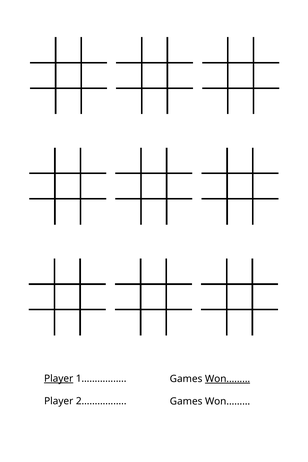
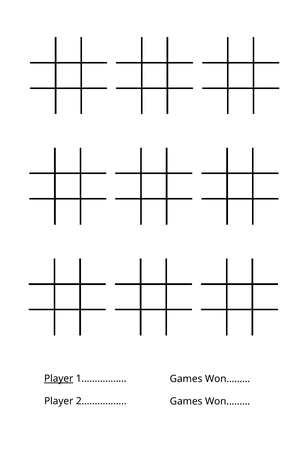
Won……… underline: present -> none (228, 379)
